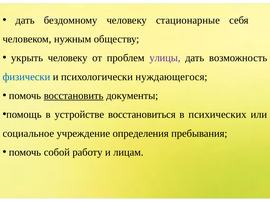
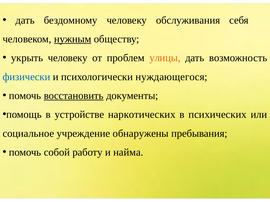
стационарные: стационарные -> обслуживания (188, 20)
нужным underline: none -> present (73, 39)
улицы colour: purple -> orange (165, 58)
восстановиться: восстановиться -> наркотических (142, 115)
определения: определения -> обнаружены (141, 134)
лицам: лицам -> найма (128, 153)
